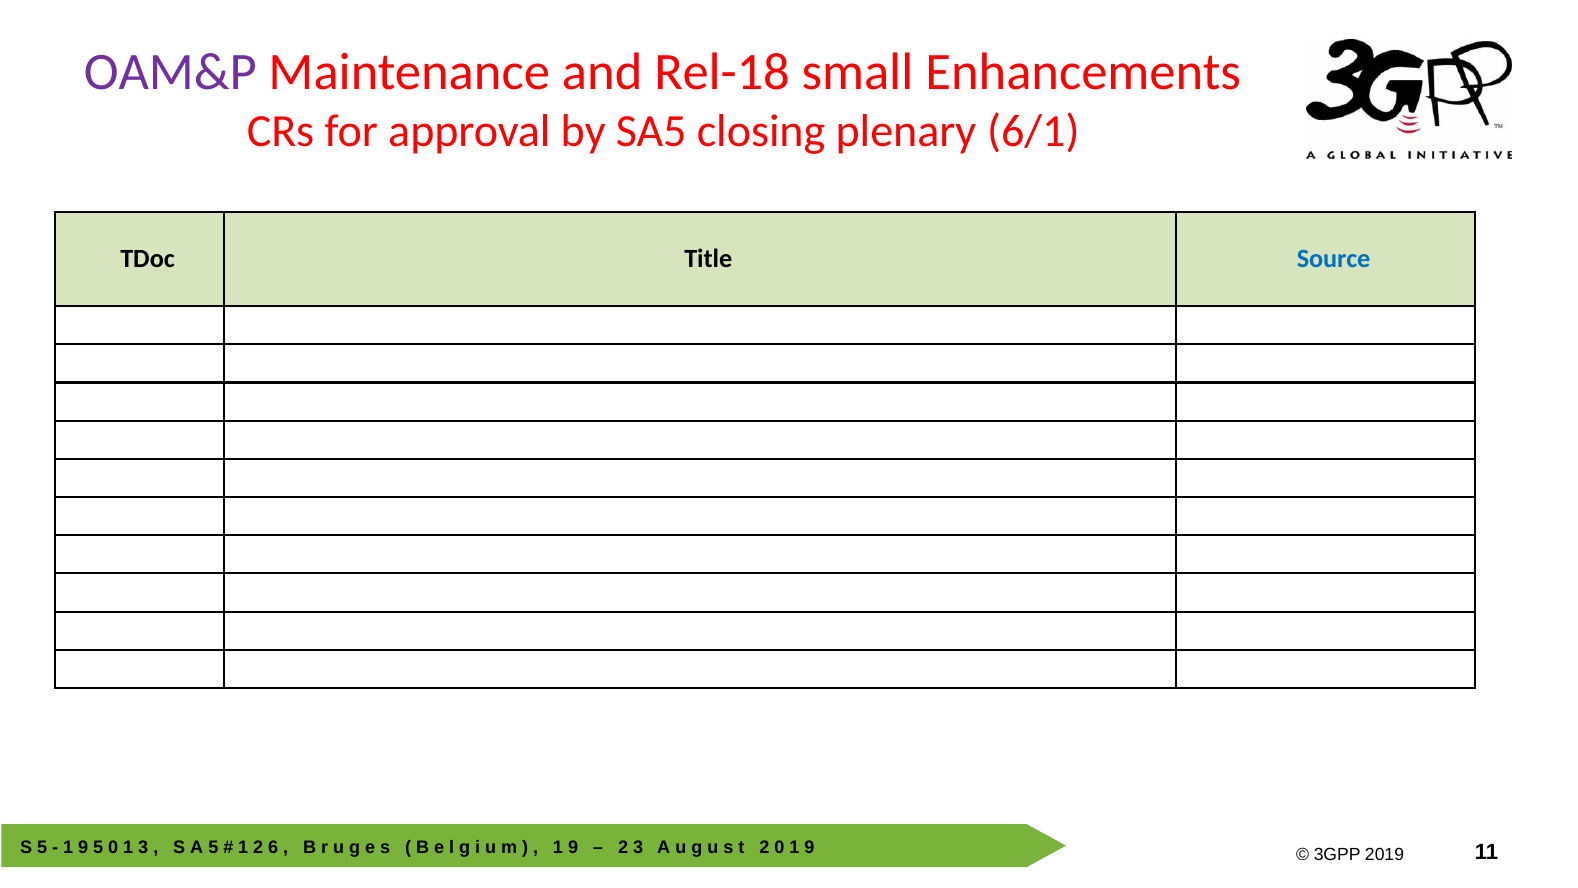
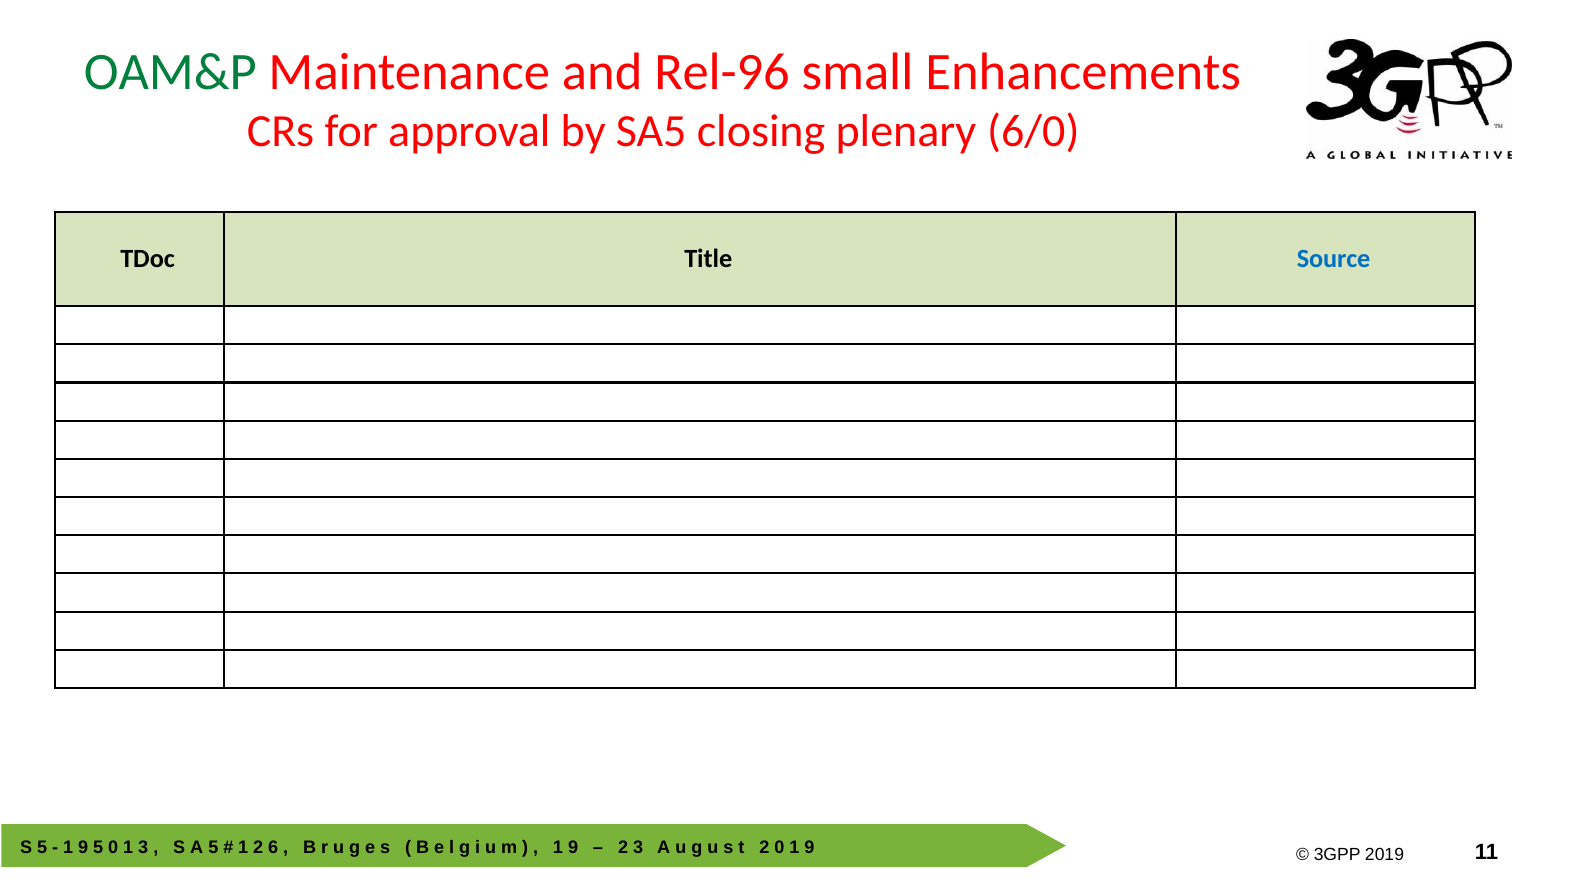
OAM&P colour: purple -> green (170, 72)
Rel-18: Rel-18 -> Rel-96 (722, 72)
6/1: 6/1 -> 6/0 (1033, 131)
